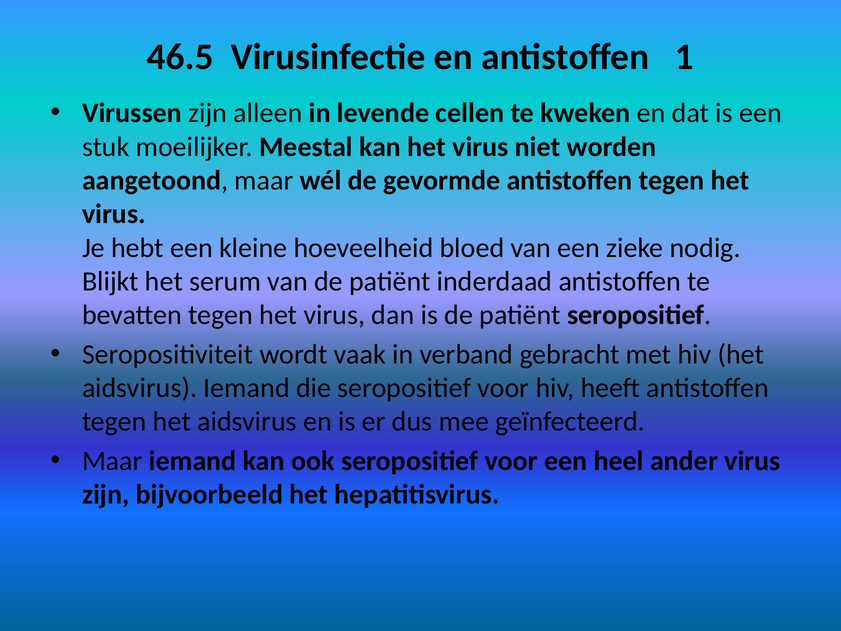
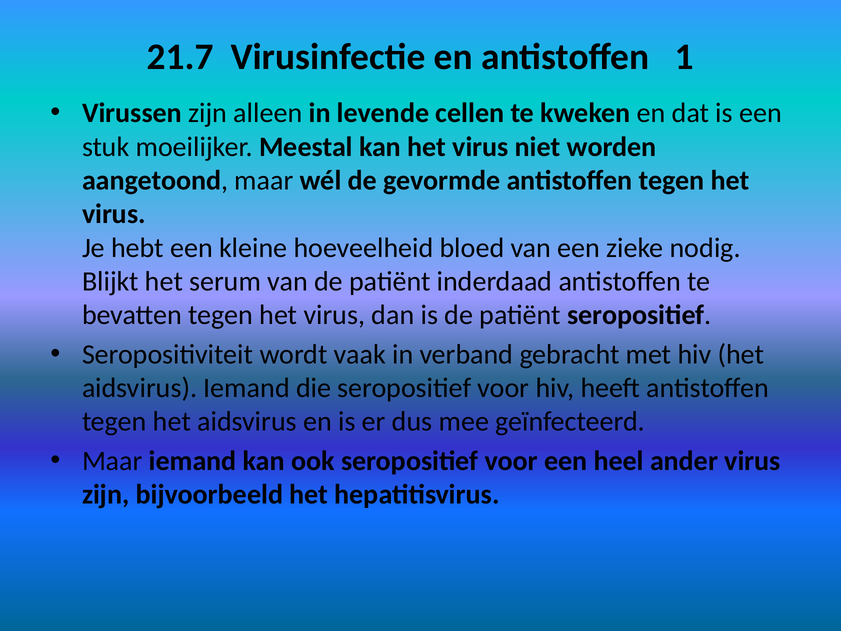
46.5: 46.5 -> 21.7 (180, 57)
